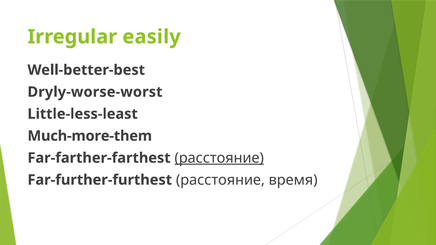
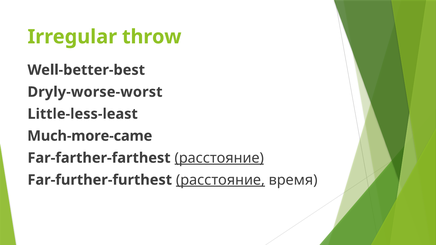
easily: easily -> throw (152, 37)
Much-more-them: Much-more-them -> Much-more-came (90, 136)
расстояние underline: none -> present (220, 180)
